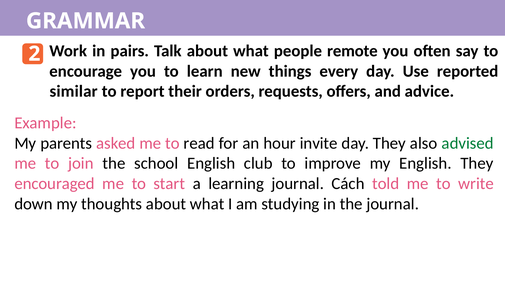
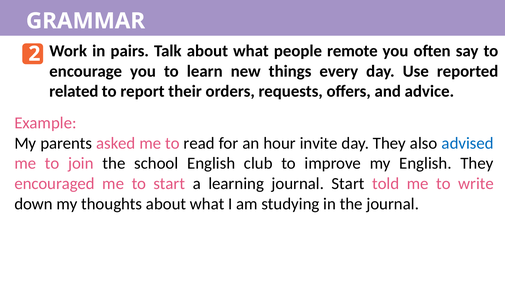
similar: similar -> related (74, 91)
advised colour: green -> blue (468, 143)
journal Cách: Cách -> Start (348, 184)
